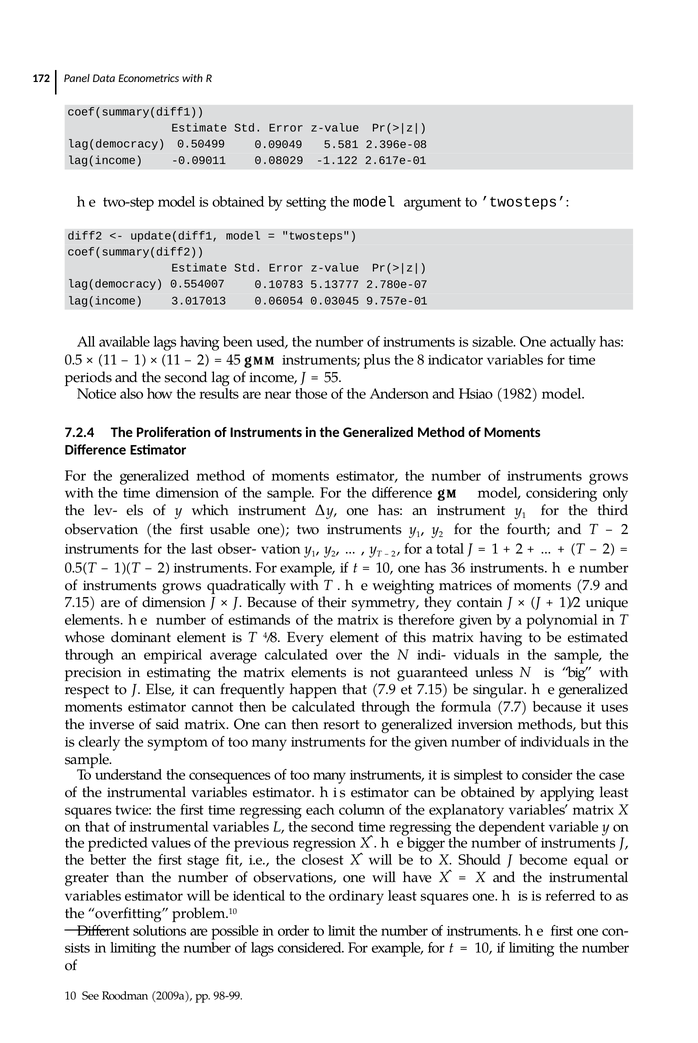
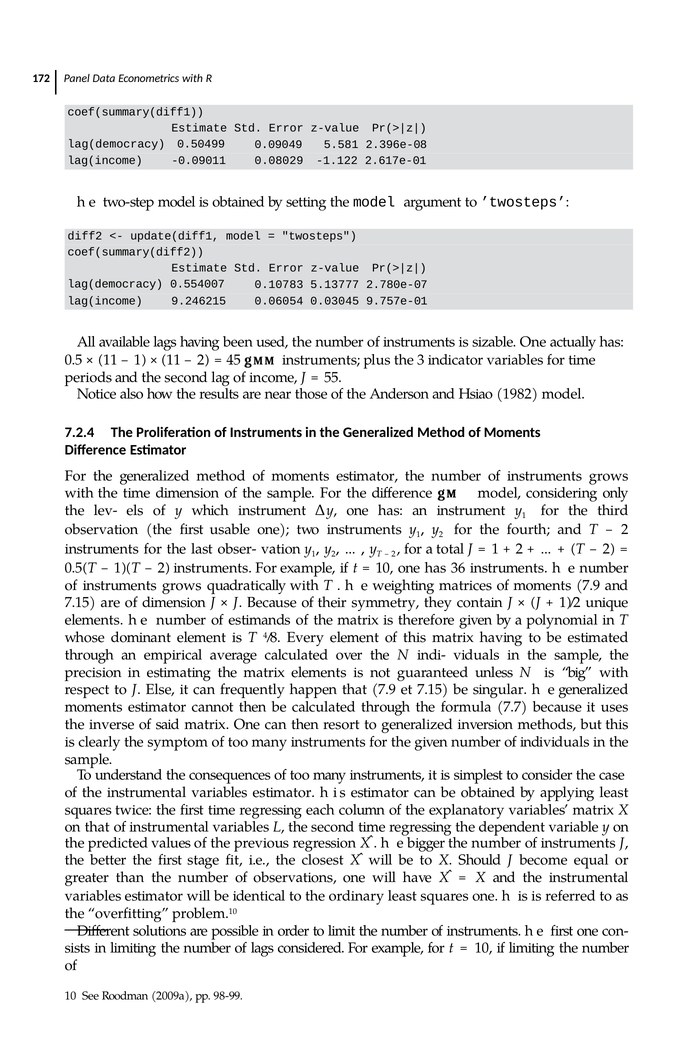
3.017013: 3.017013 -> 9.246215 (199, 301)
8: 8 -> 3 (421, 360)
